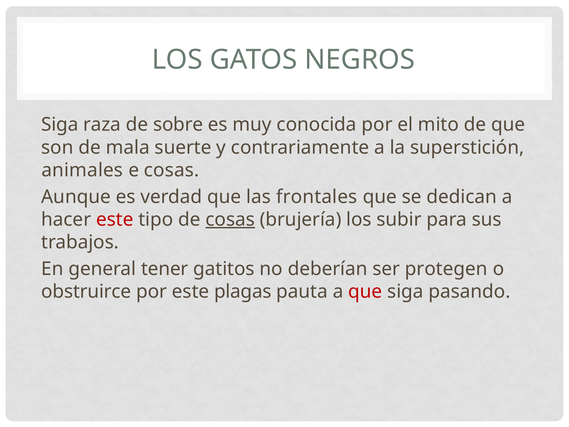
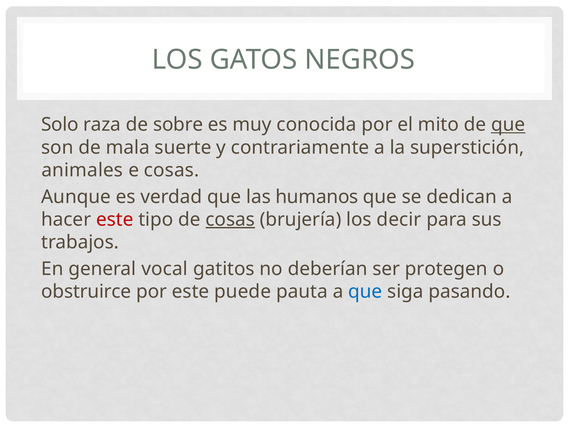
Siga: Siga -> Solo (60, 125)
que underline: none -> present (508, 125)
frontales: frontales -> humanos (317, 197)
subir: subir -> decir (399, 219)
tener: tener -> vocal (165, 269)
plagas: plagas -> puede (243, 292)
que colour: red -> blue (365, 292)
